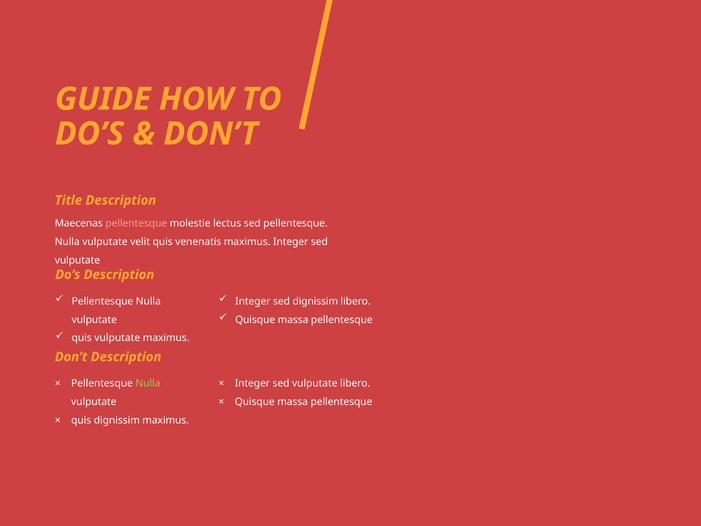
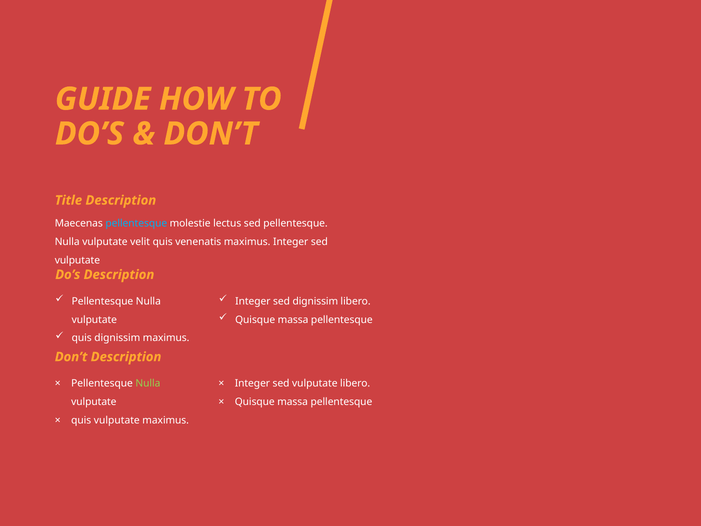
pellentesque colour: pink -> light blue (136, 223)
quis vulputate: vulputate -> dignissim (117, 338)
quis dignissim: dignissim -> vulputate (117, 420)
